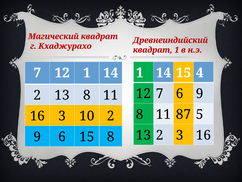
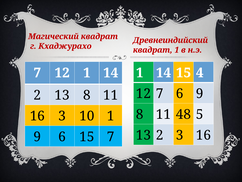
87: 87 -> 48 (183, 114)
10 2: 2 -> 1 (111, 116)
15 8: 8 -> 7 (111, 137)
